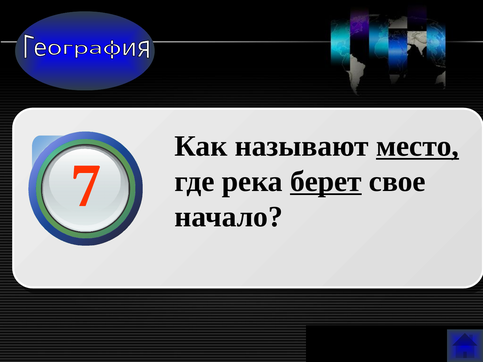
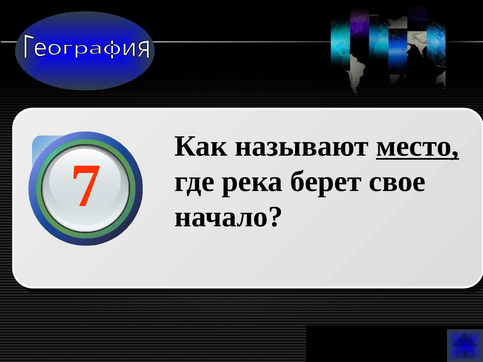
берет underline: present -> none (326, 182)
